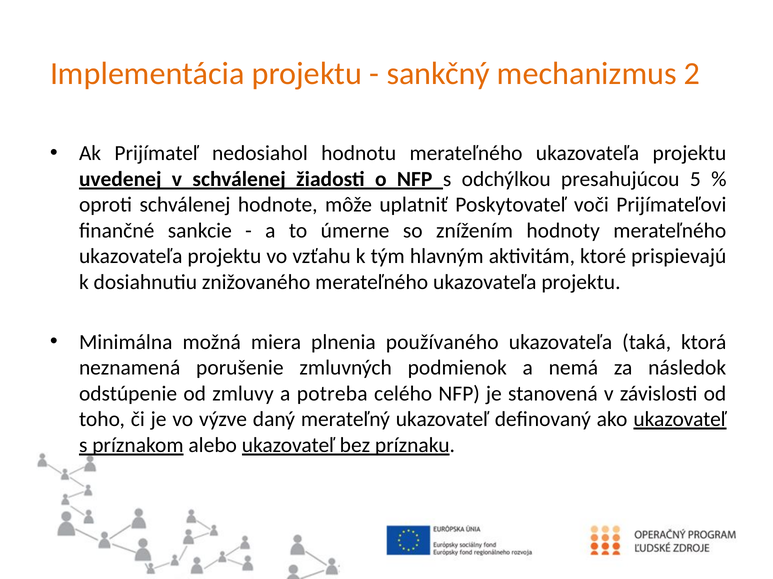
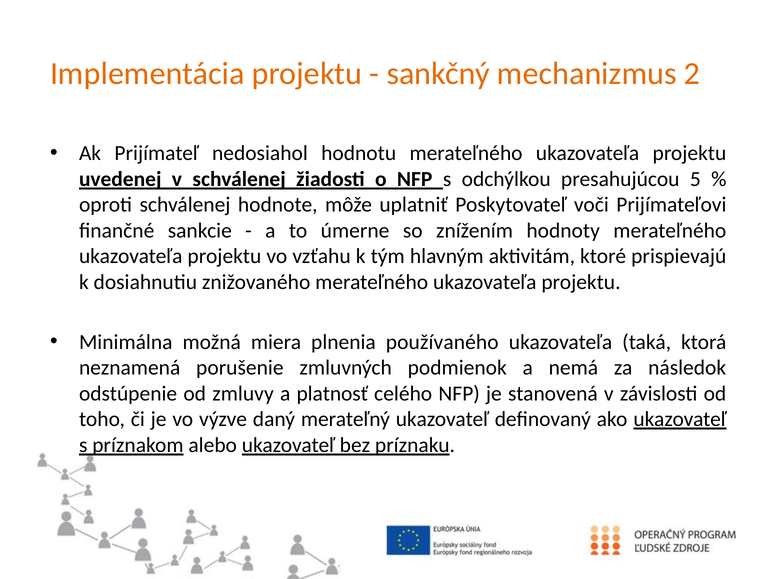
potreba: potreba -> platnosť (332, 394)
